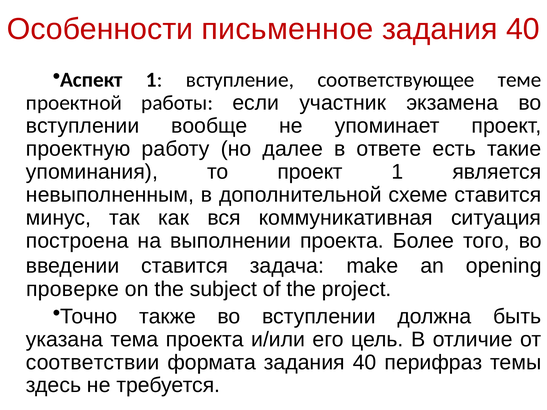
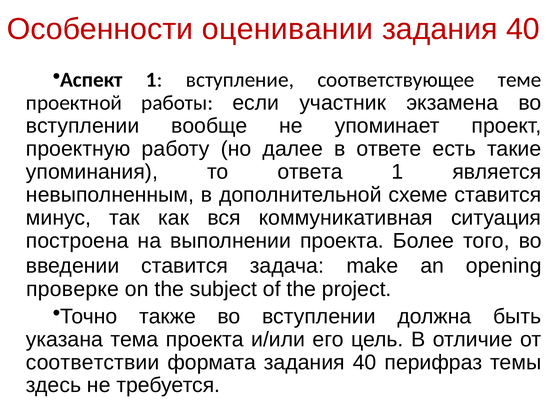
письменное: письменное -> оценивании (287, 29)
то проект: проект -> ответа (310, 172)
